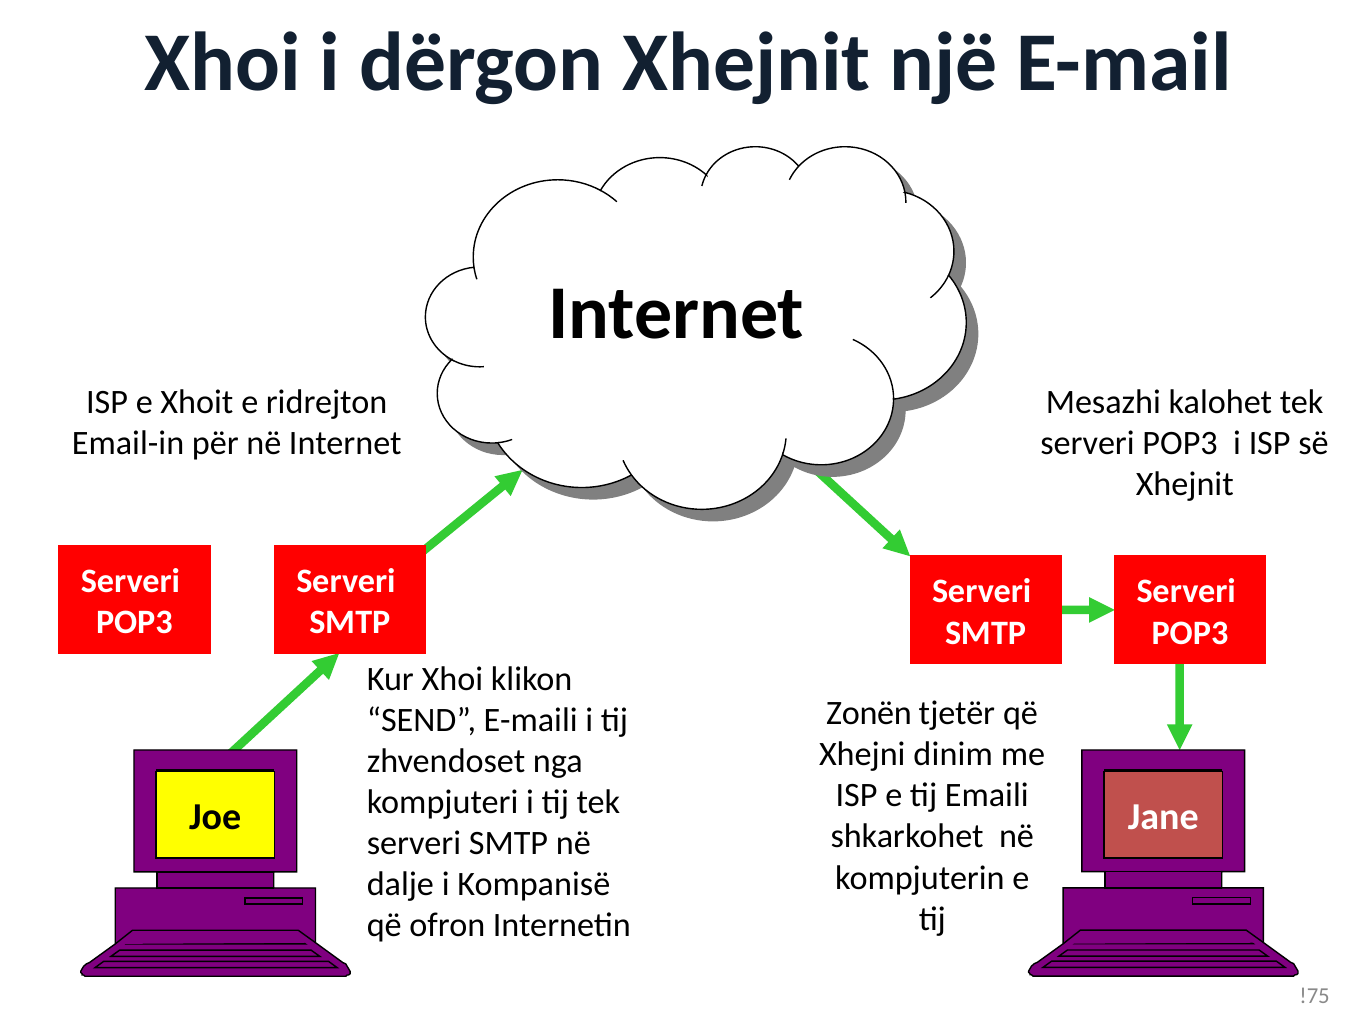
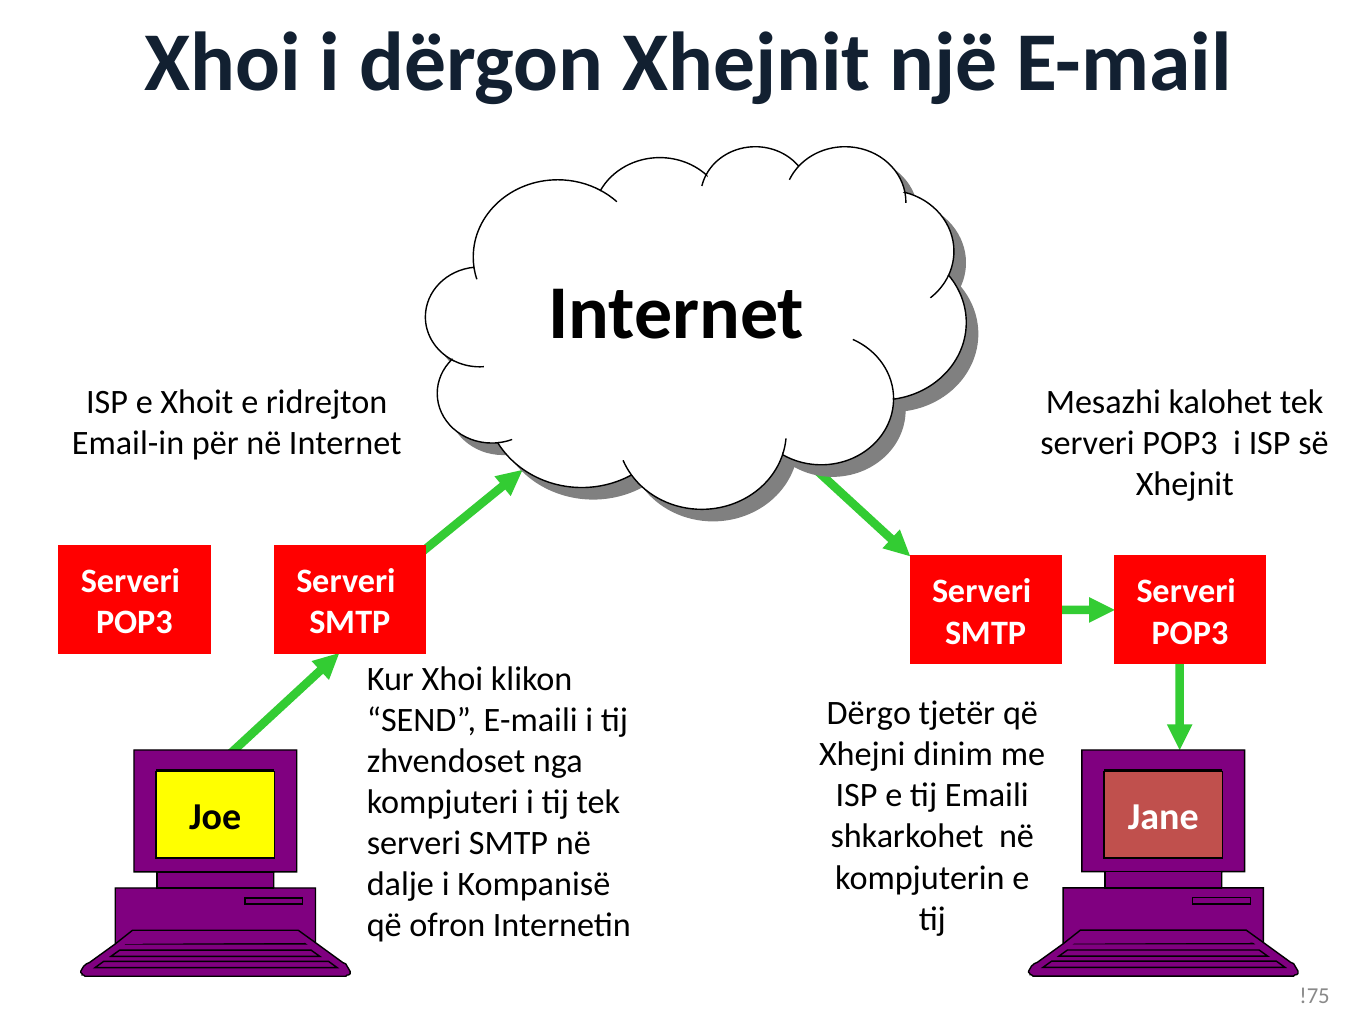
Zonën: Zonën -> Dërgo (869, 714)
